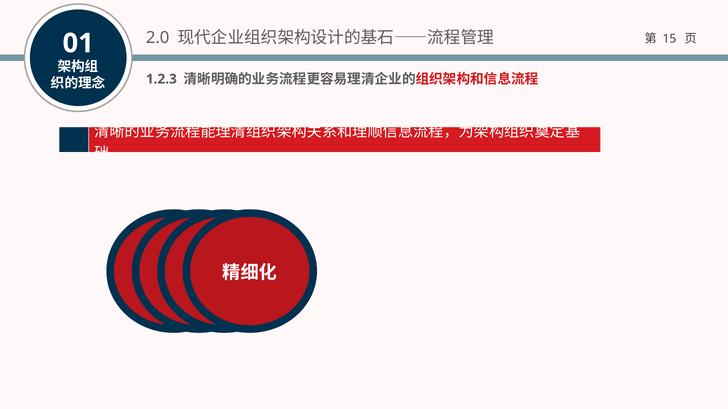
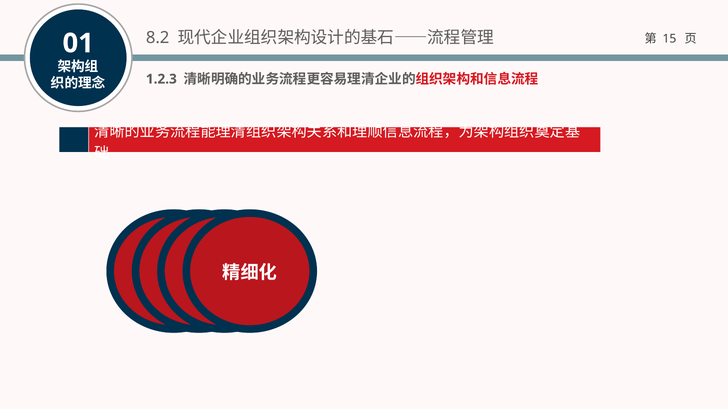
2.0: 2.0 -> 8.2 (158, 38)
